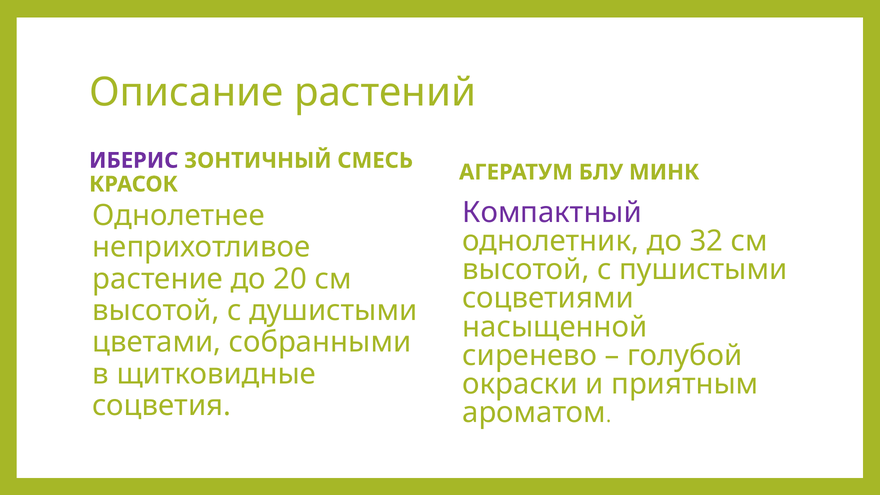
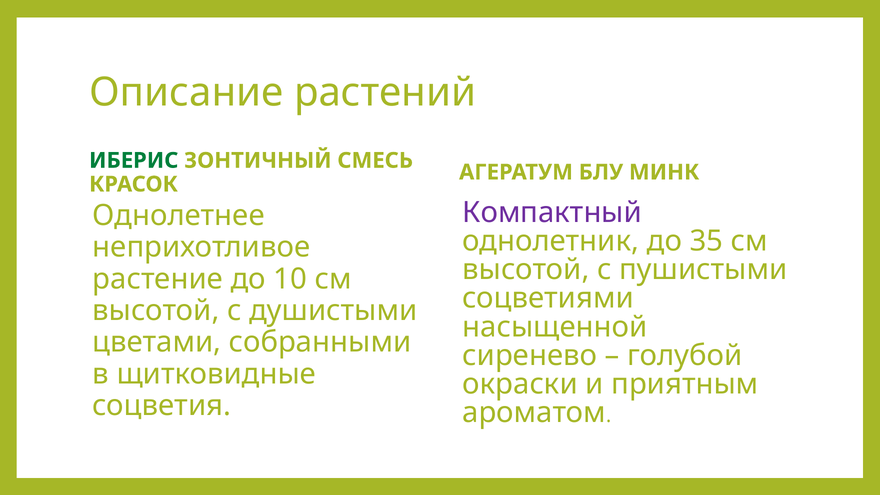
ИБЕРИС colour: purple -> green (134, 161)
32: 32 -> 35 (706, 241)
20: 20 -> 10 (290, 279)
